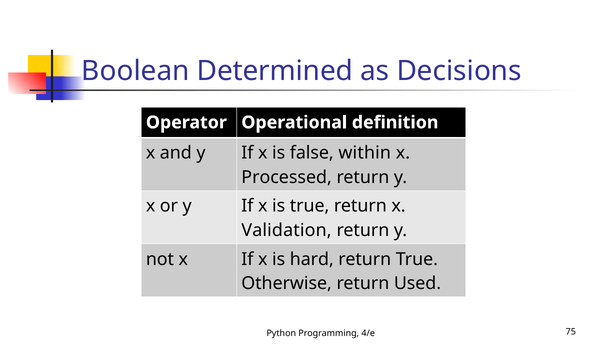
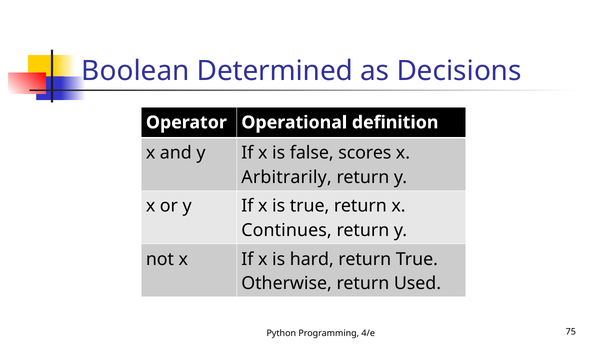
within: within -> scores (365, 153)
Processed: Processed -> Arbitrarily (287, 177)
Validation: Validation -> Continues (287, 230)
